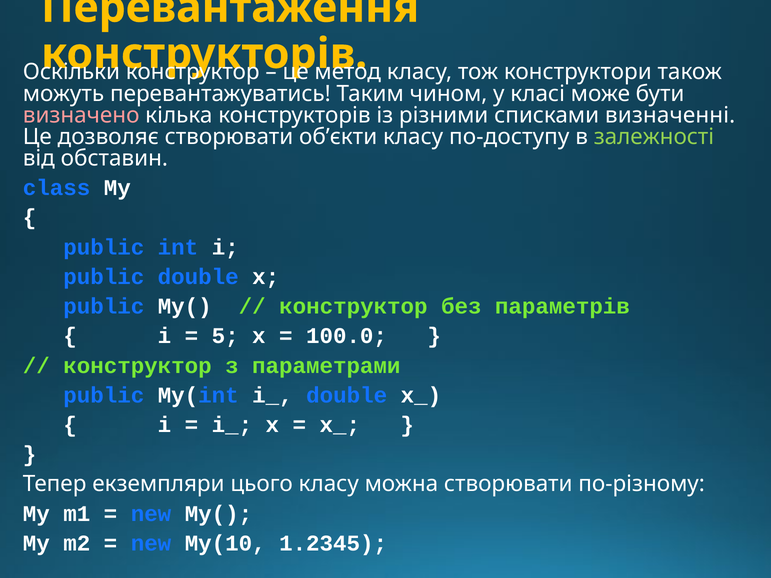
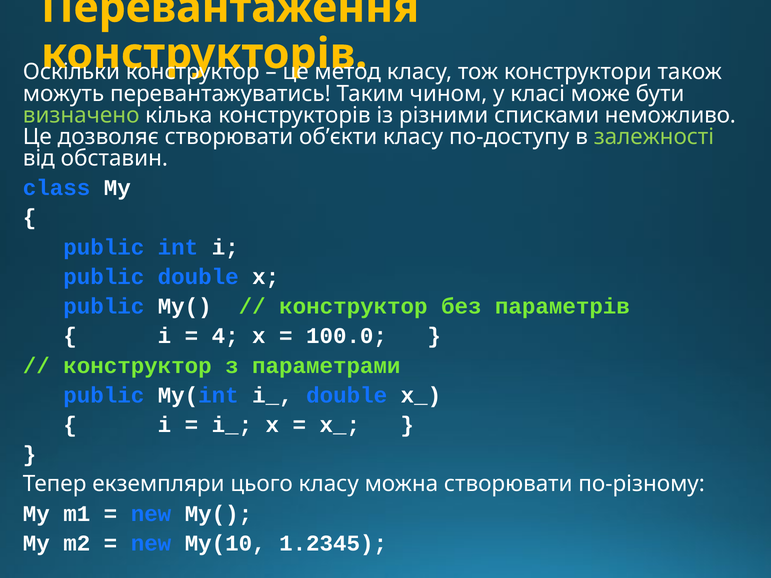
визначено colour: pink -> light green (81, 115)
визначенні: визначенні -> неможливо (670, 115)
5: 5 -> 4 (225, 336)
